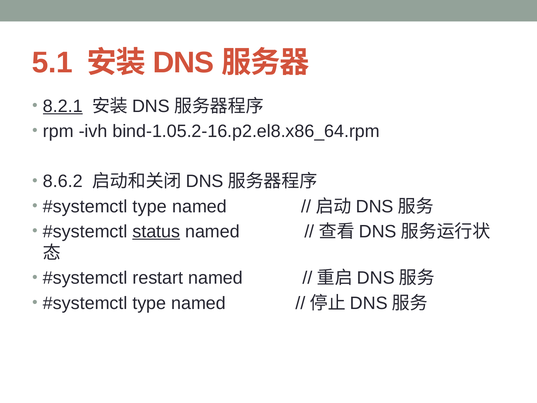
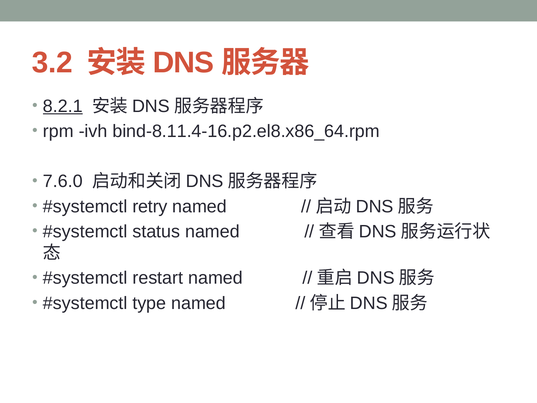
5.1: 5.1 -> 3.2 (52, 62)
bind-1.05.2-16.p2.el8.x86_64.rpm: bind-1.05.2-16.p2.el8.x86_64.rpm -> bind-8.11.4-16.p2.el8.x86_64.rpm (246, 131)
8.6.2: 8.6.2 -> 7.6.0 (63, 181)
type: type -> retry (150, 206)
status underline: present -> none (156, 231)
